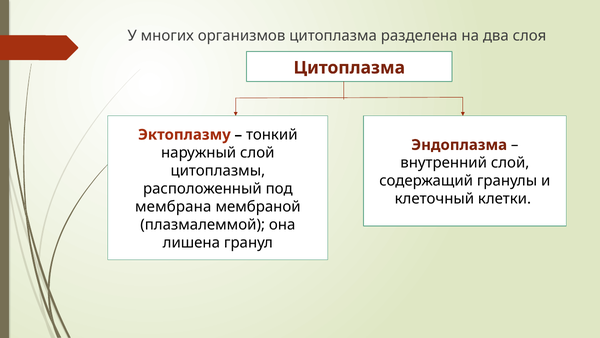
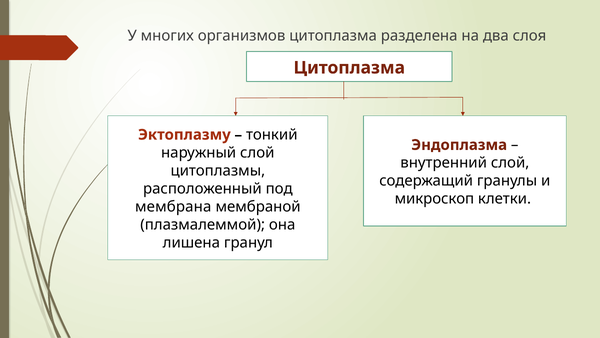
клеточный: клеточный -> микроскоп (434, 199)
